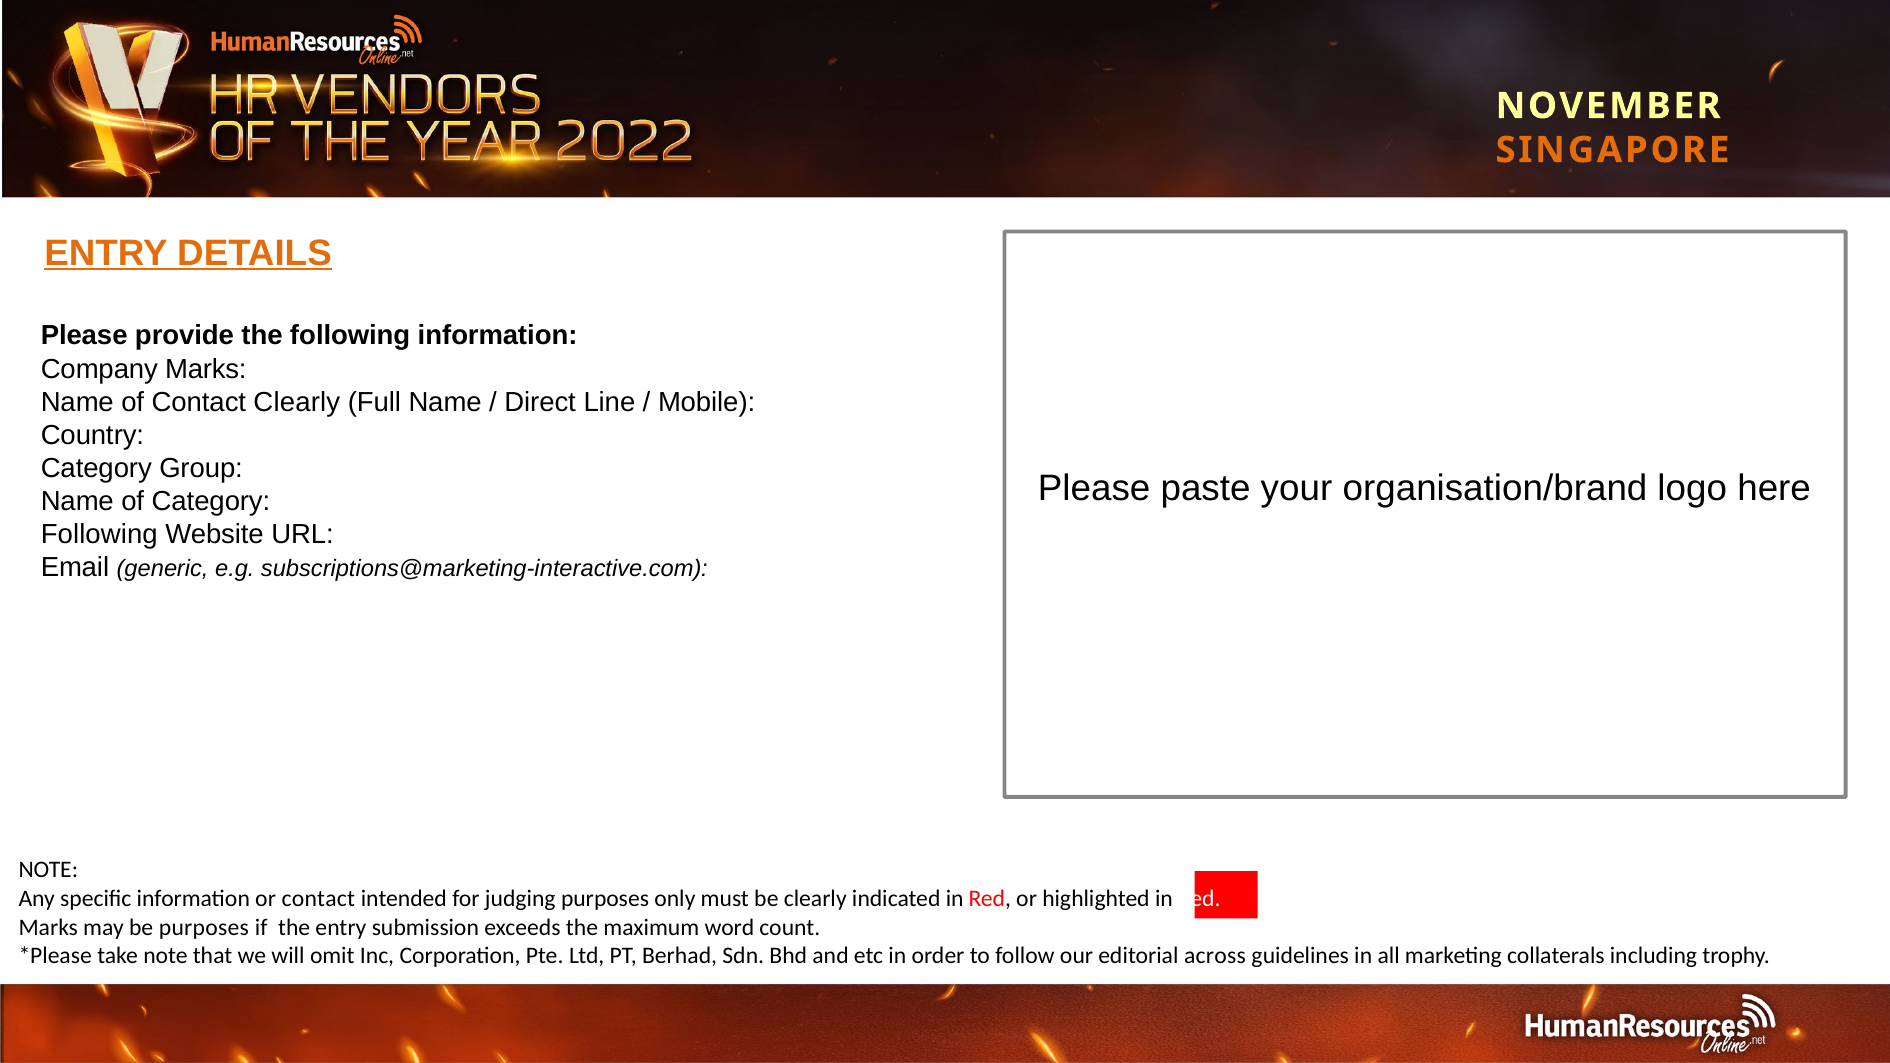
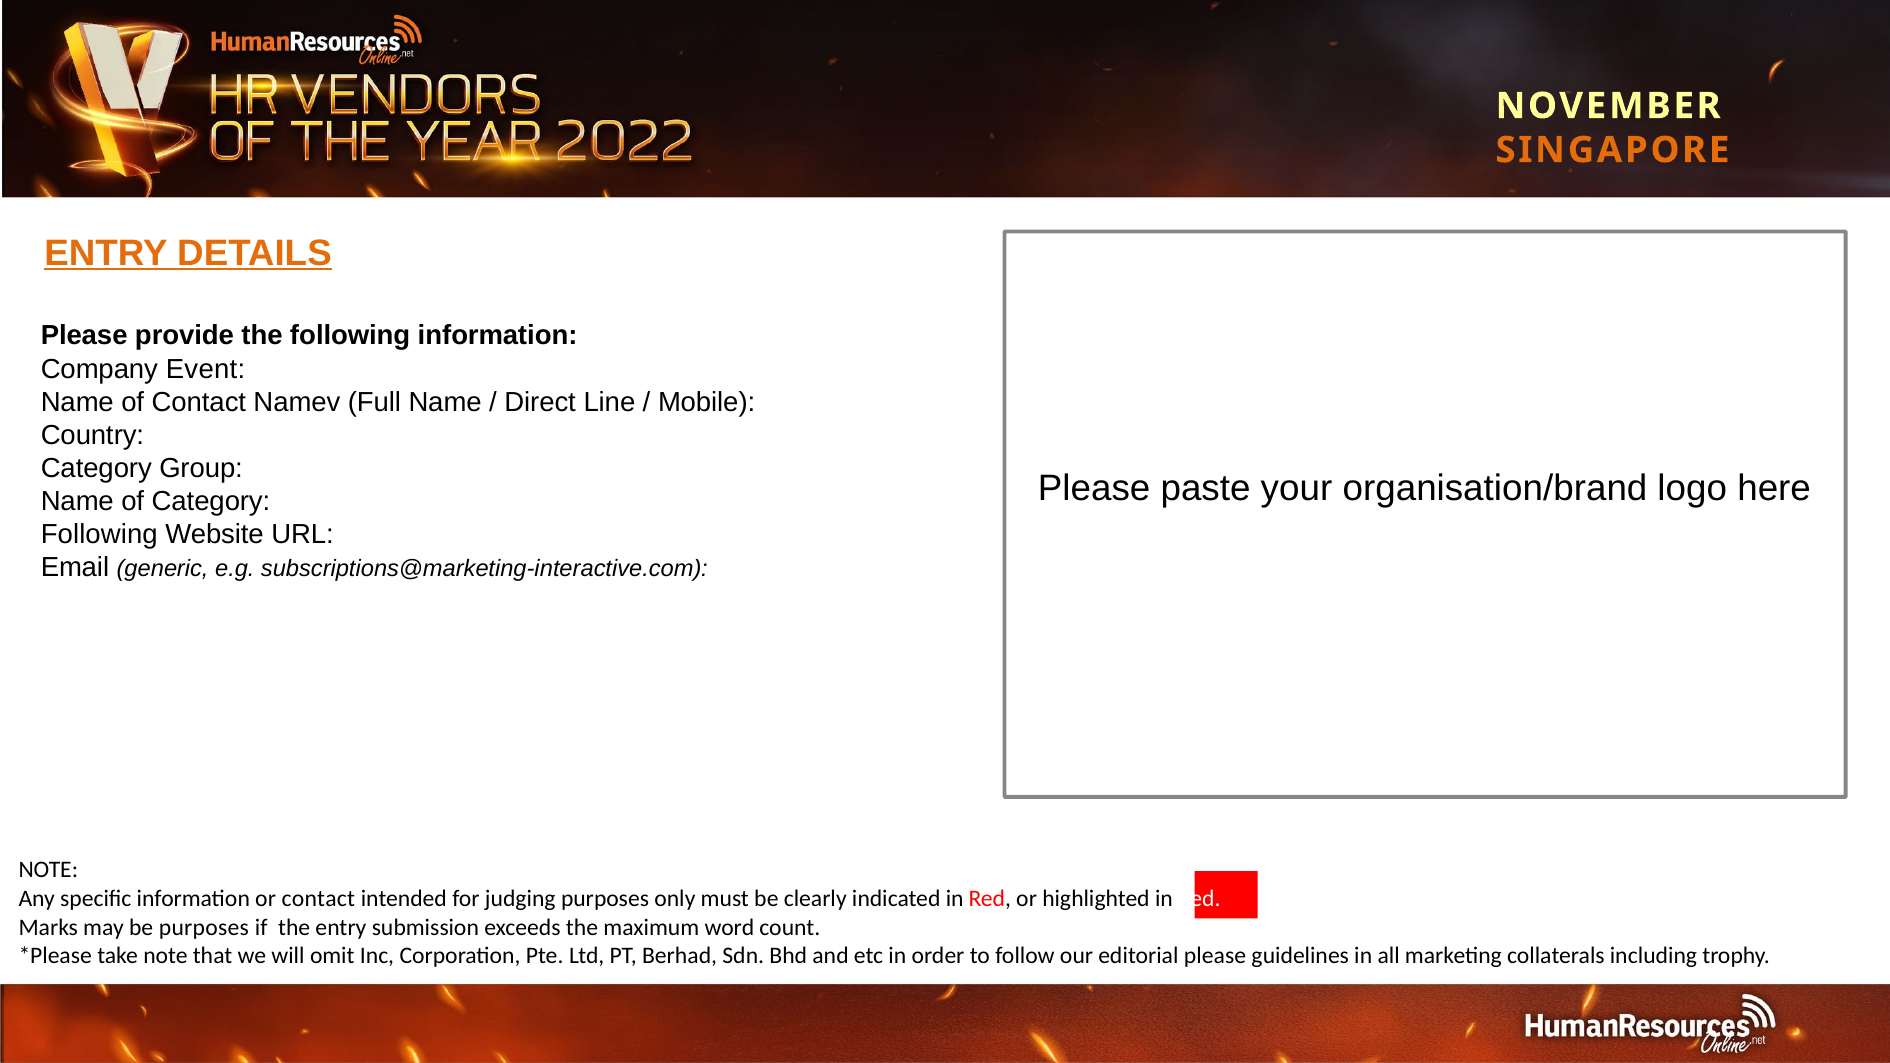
Company Marks: Marks -> Event (206, 369)
Contact Clearly: Clearly -> Namev (297, 402)
editorial across: across -> please (1215, 956)
